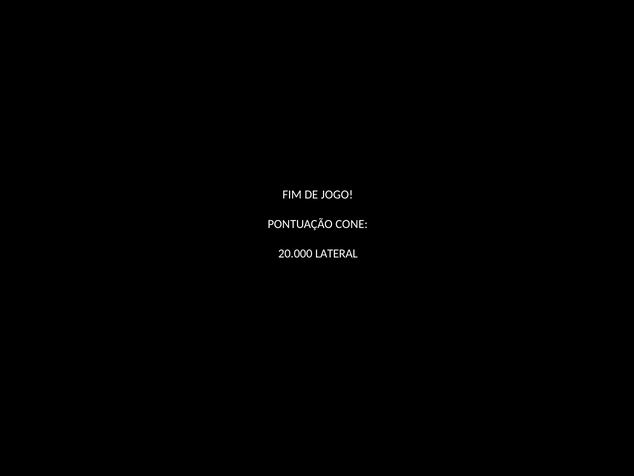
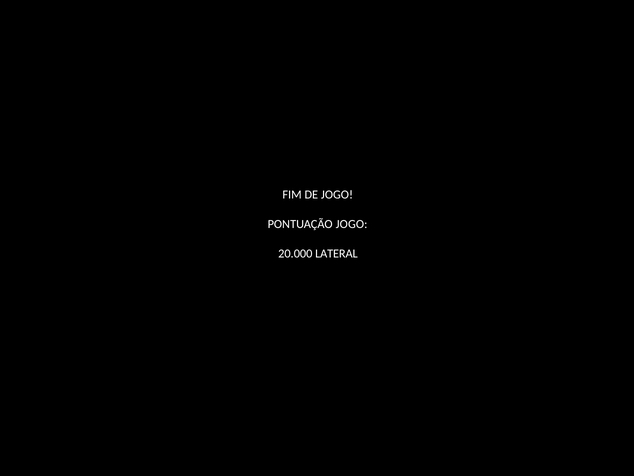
PONTUAÇÃO CONE: CONE -> JOGO (352, 224)
